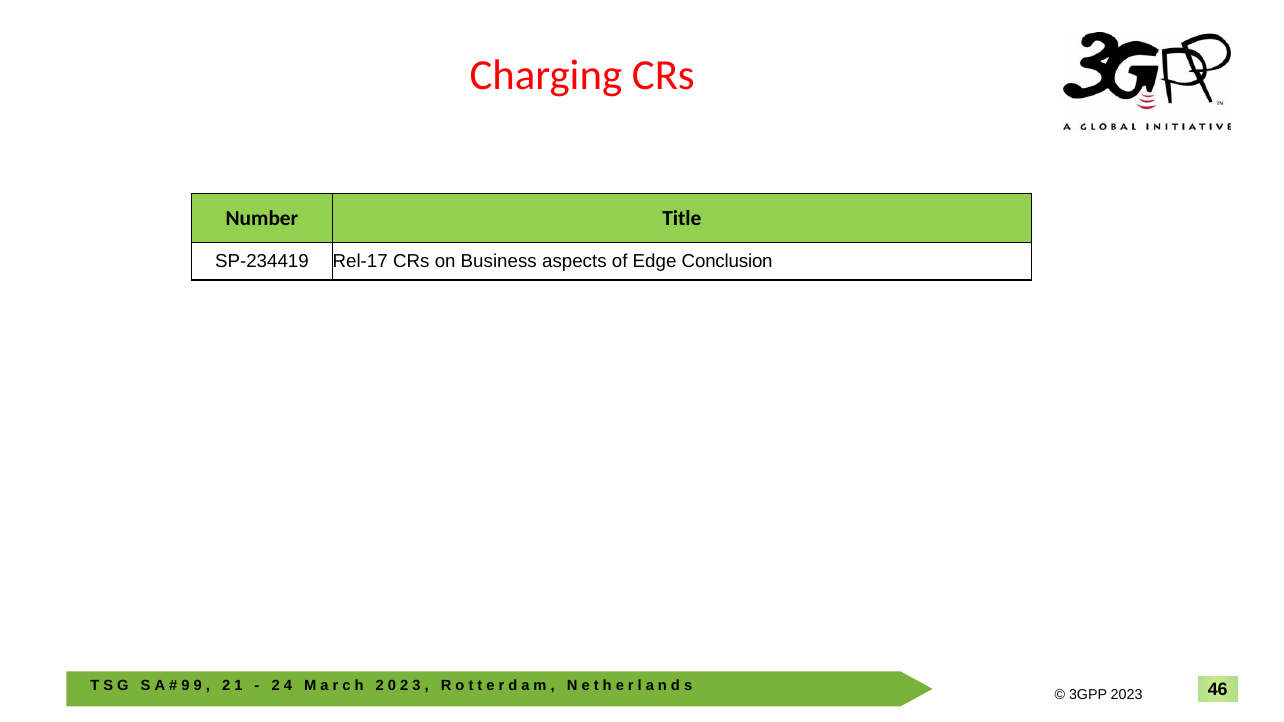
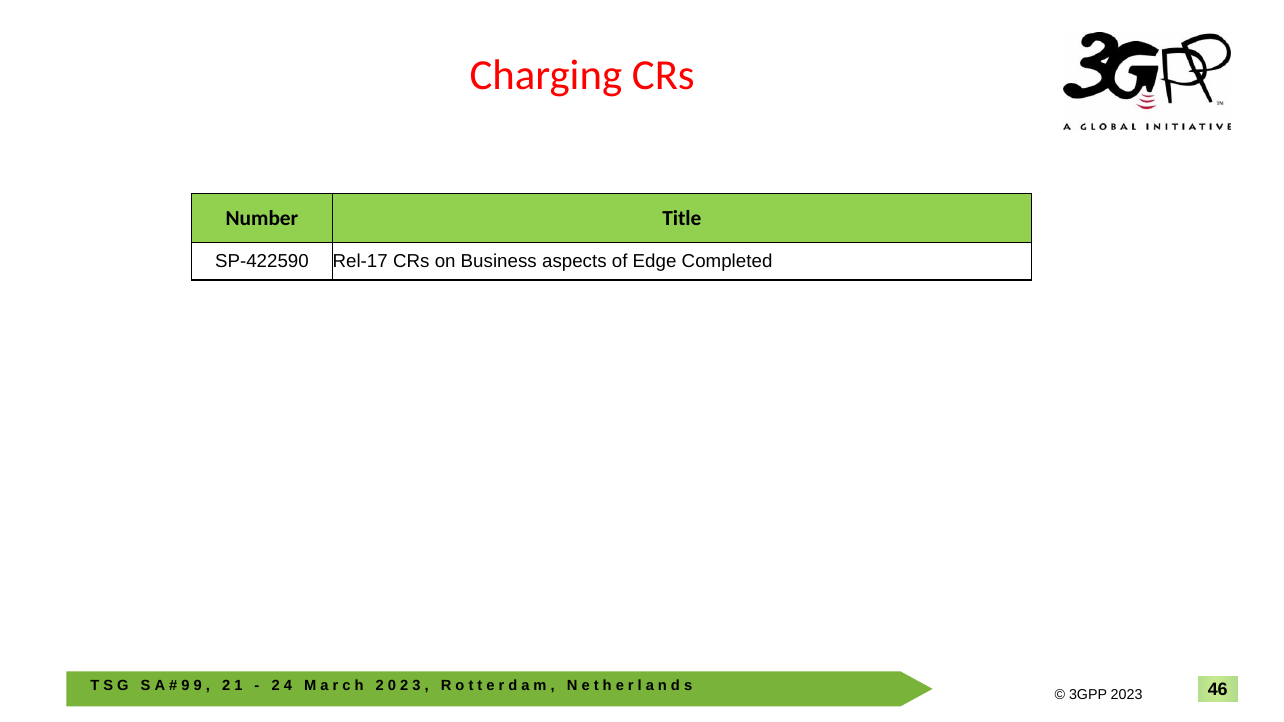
SP-234419: SP-234419 -> SP-422590 (262, 262)
Conclusion: Conclusion -> Completed (727, 262)
